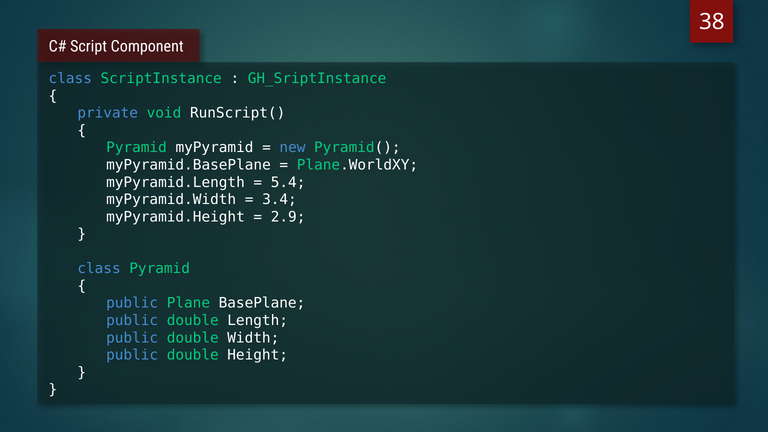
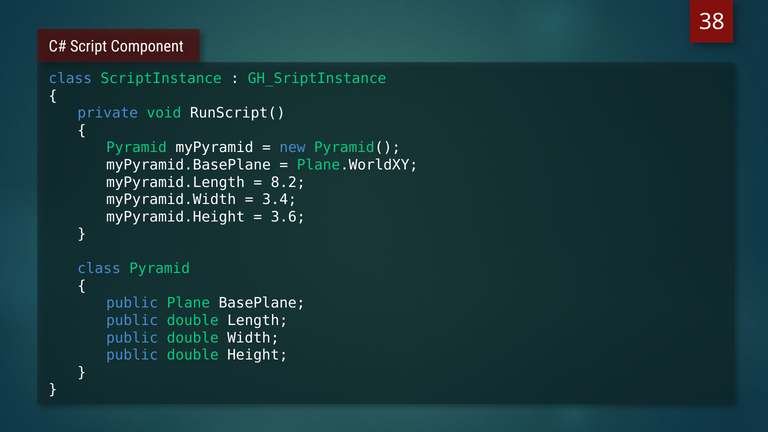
5.4: 5.4 -> 8.2 (288, 182)
2.9: 2.9 -> 3.6 (288, 217)
